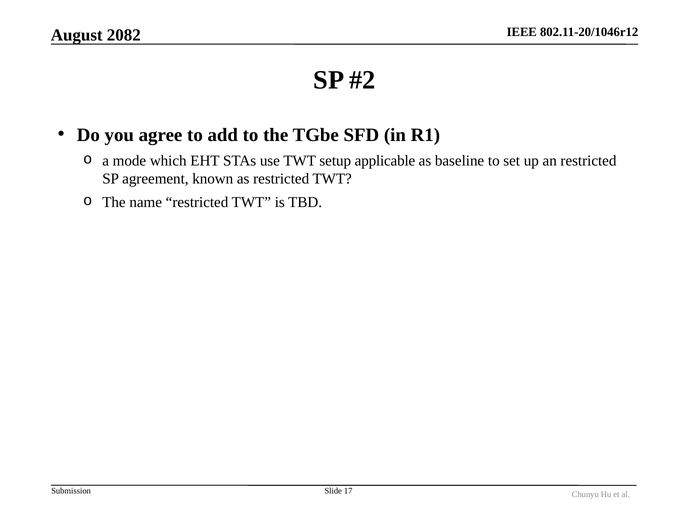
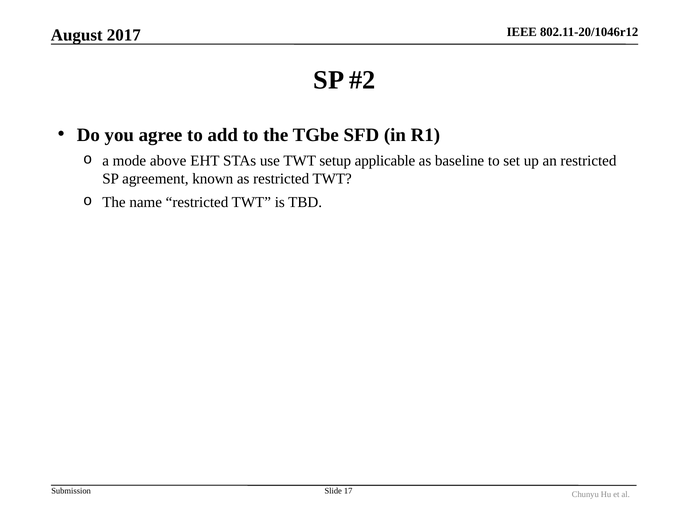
2082: 2082 -> 2017 (124, 35)
which: which -> above (168, 161)
